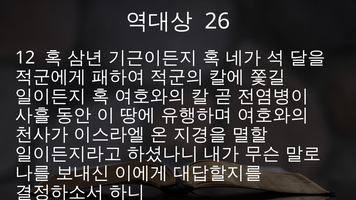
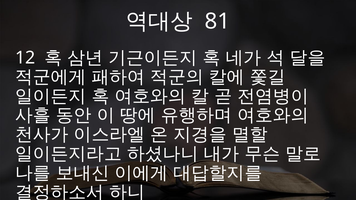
26: 26 -> 81 (217, 21)
